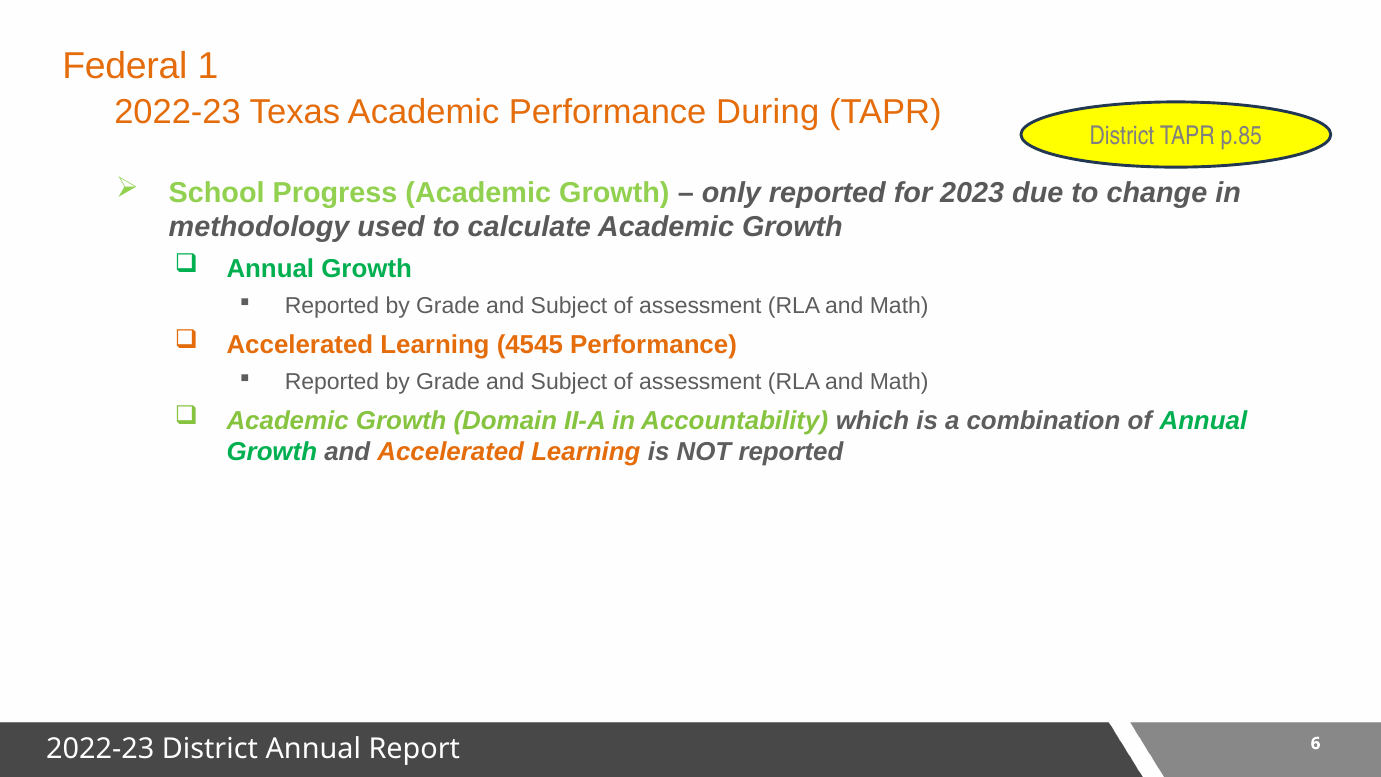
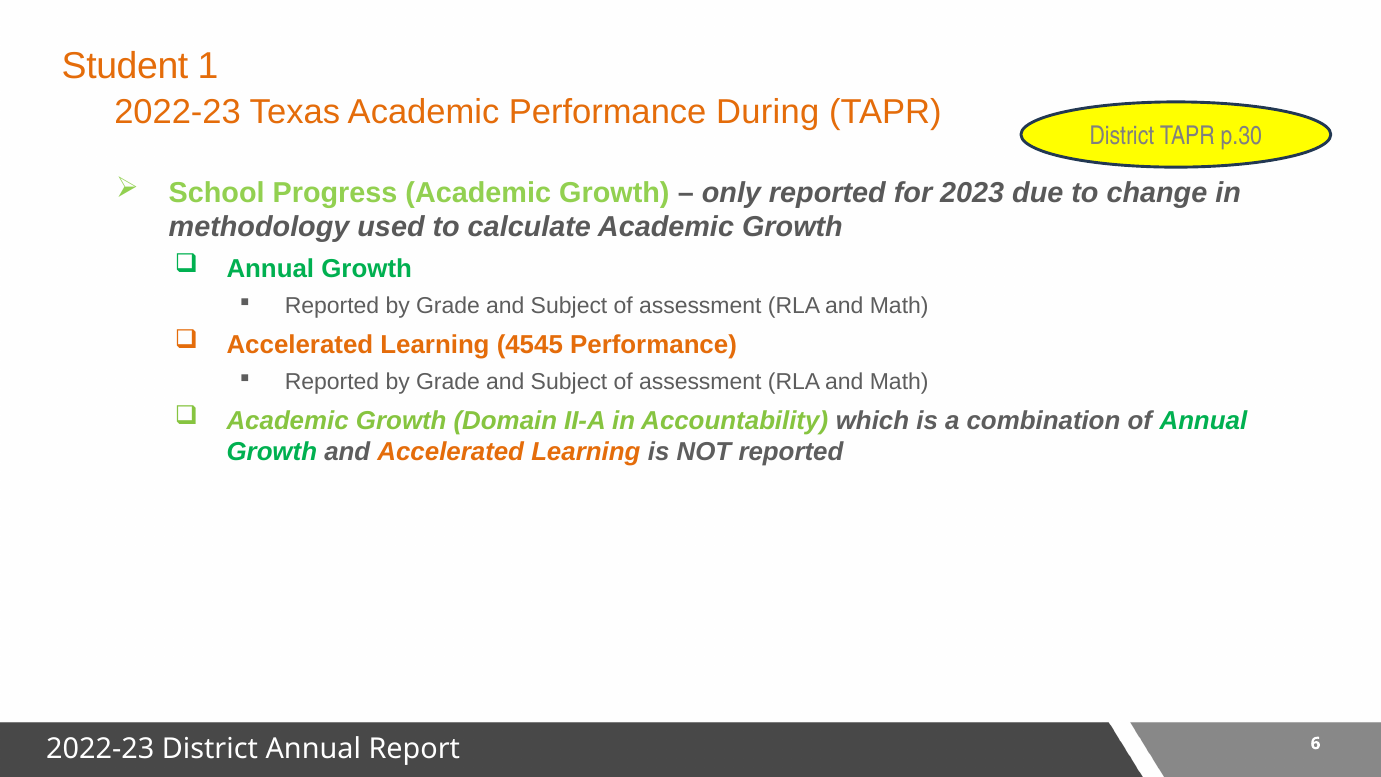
Federal: Federal -> Student (125, 66)
p.85: p.85 -> p.30 (1241, 136)
